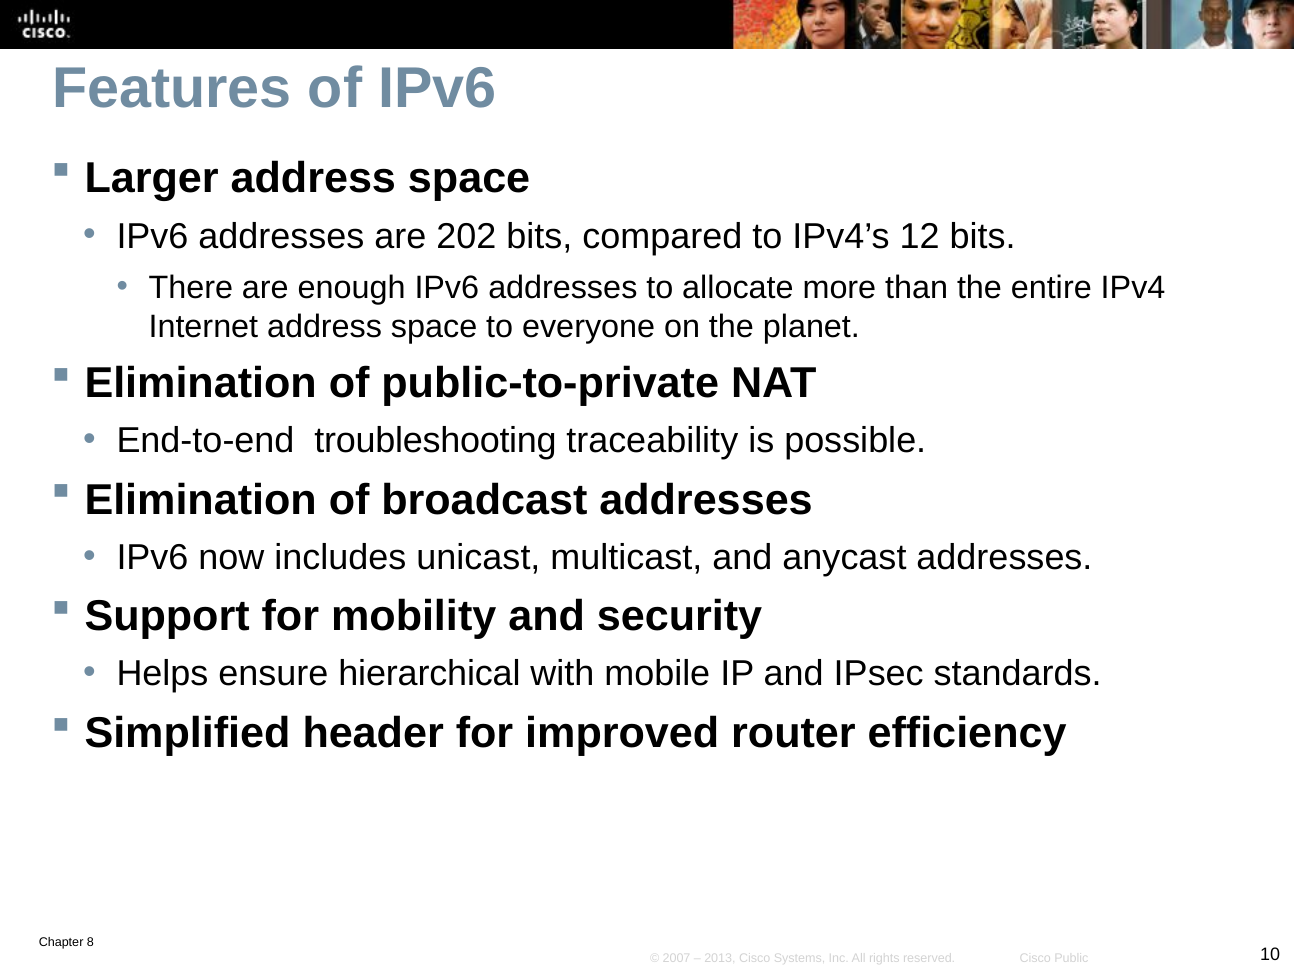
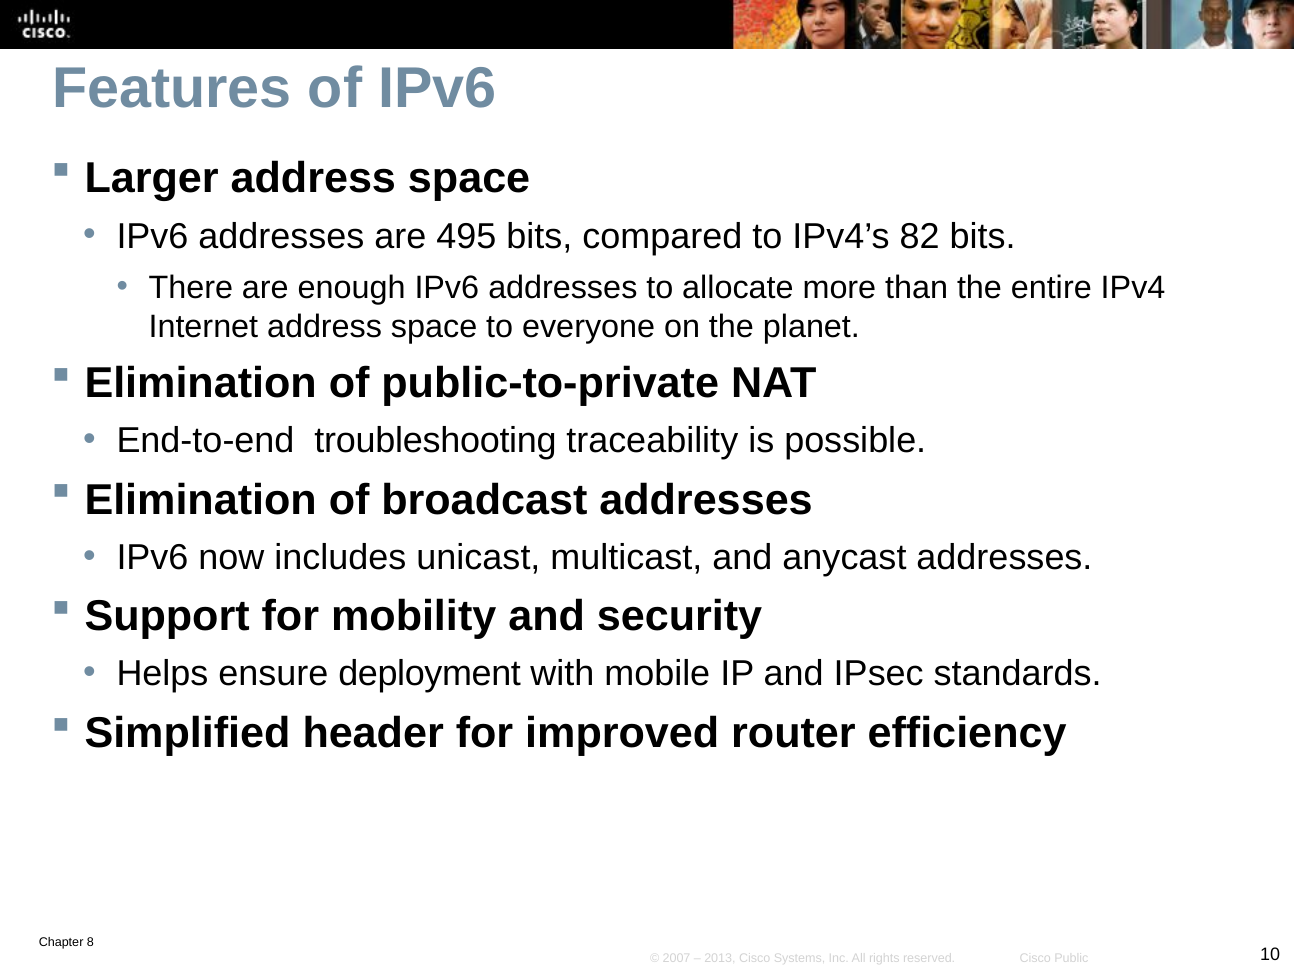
202: 202 -> 495 (466, 236)
12: 12 -> 82 (920, 236)
hierarchical: hierarchical -> deployment (430, 674)
